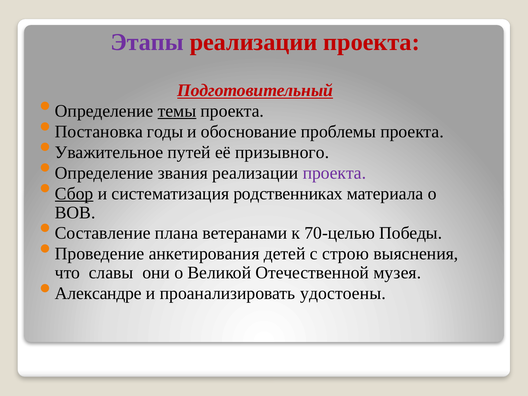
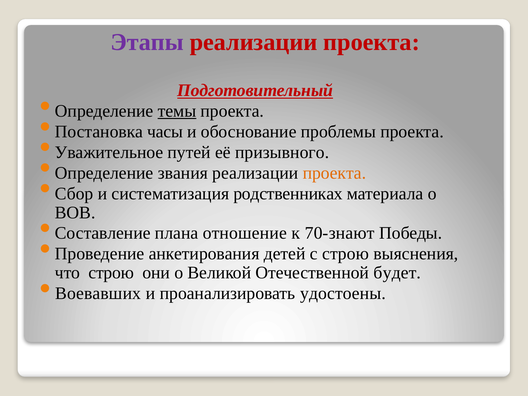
годы: годы -> часы (165, 132)
проекта colour: purple -> orange (334, 173)
Сбор underline: present -> none (74, 194)
ветеранами: ветеранами -> отношение (245, 233)
70-целью: 70-целью -> 70-знают (340, 233)
что славы: славы -> строю (111, 273)
музея: музея -> будет (397, 273)
Александре: Александре -> Воевавших (98, 293)
